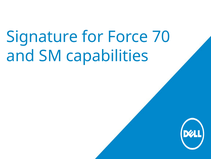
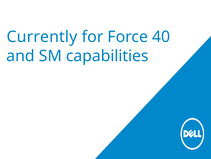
Signature: Signature -> Currently (42, 37)
70: 70 -> 40 (161, 37)
